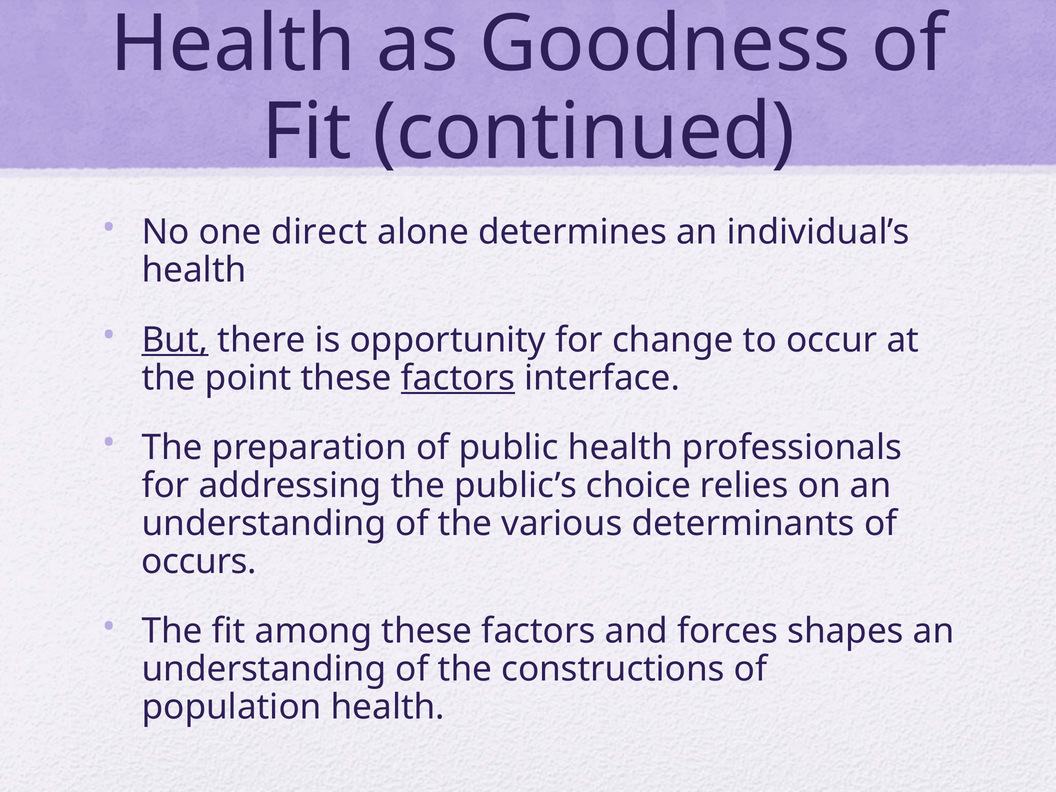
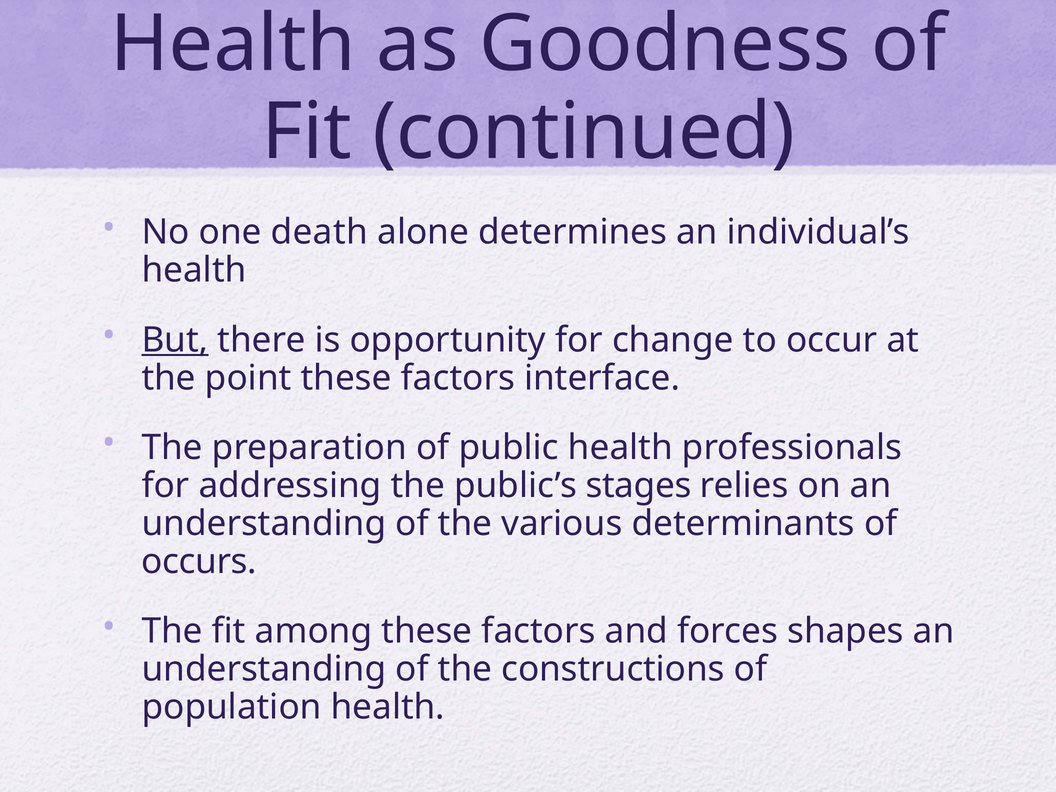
direct: direct -> death (319, 232)
factors underline: present -> none (458, 378)
choice: choice -> stages (639, 486)
